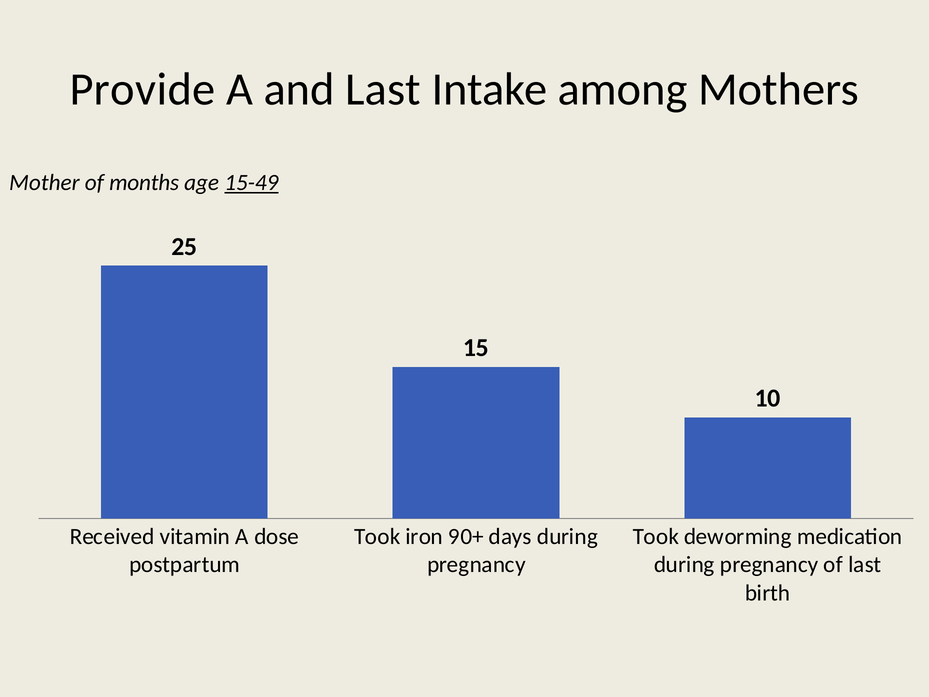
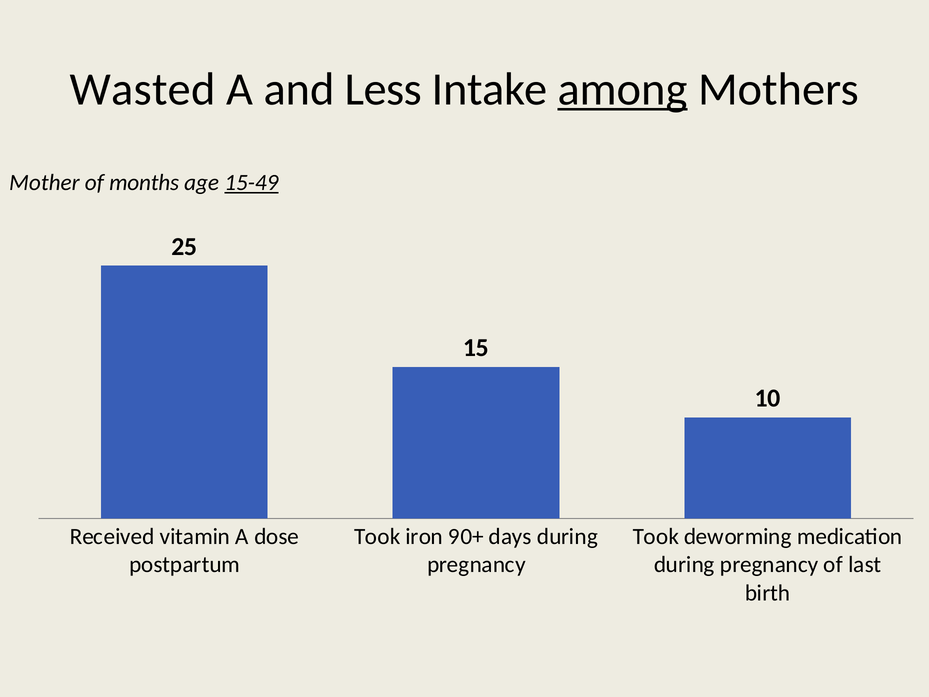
Provide: Provide -> Wasted (143, 89)
and Last: Last -> Less (383, 89)
among underline: none -> present (623, 89)
